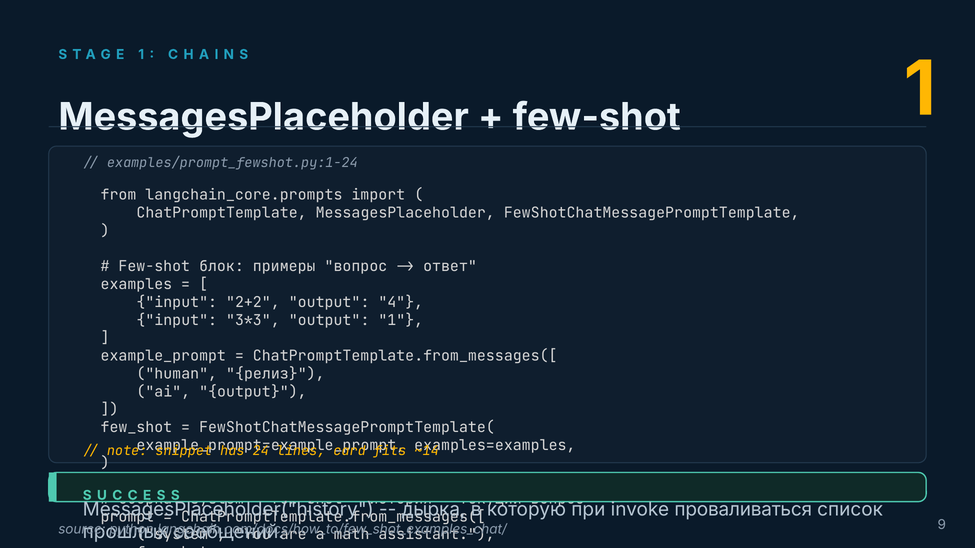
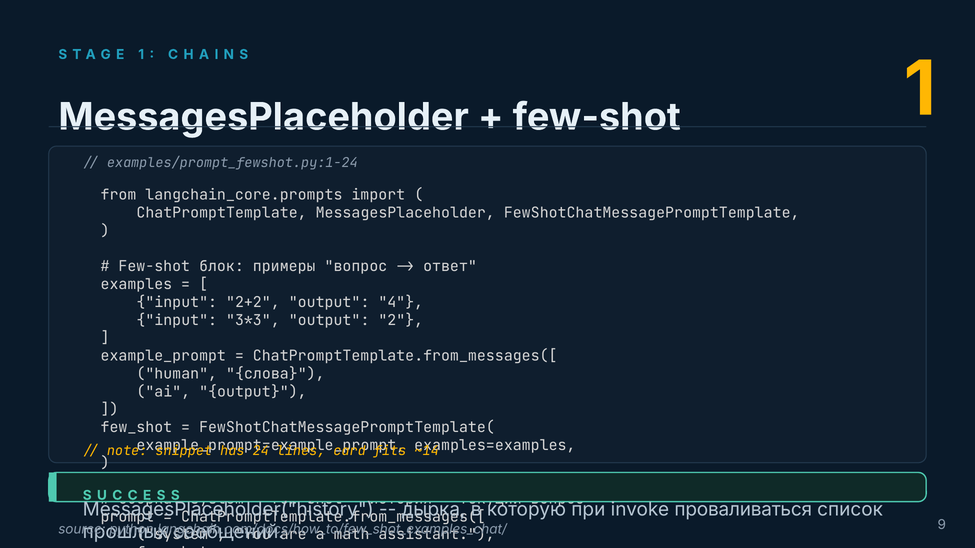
output 1: 1 -> 2 (401, 320)
релиз: релиз -> слова (275, 374)
